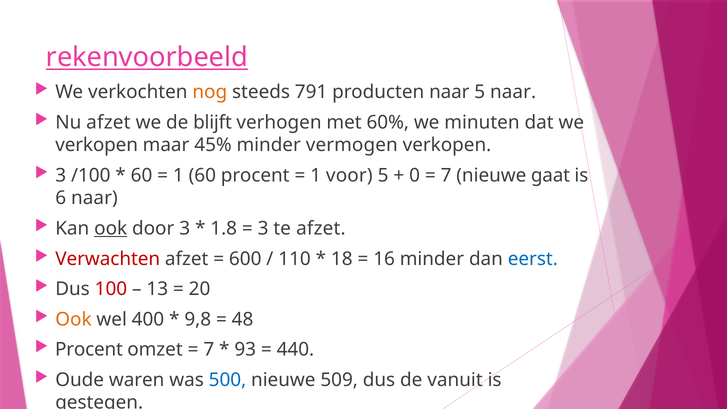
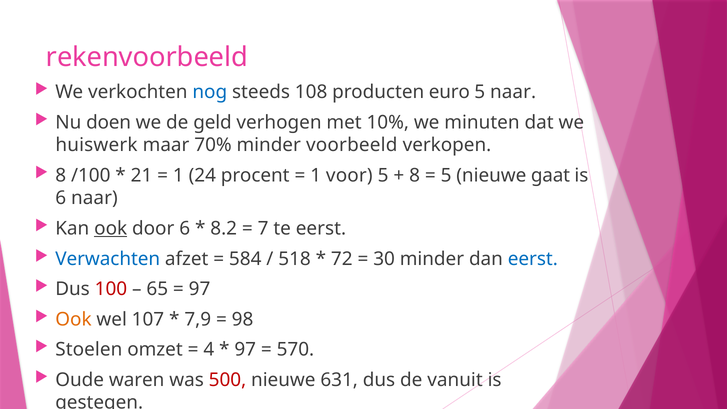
rekenvoorbeeld underline: present -> none (147, 57)
nog colour: orange -> blue (210, 92)
791: 791 -> 108 (311, 92)
producten naar: naar -> euro (449, 92)
Nu afzet: afzet -> doen (109, 122)
blijft: blijft -> geld (212, 122)
60%: 60% -> 10% (388, 122)
verkopen: verkopen -> huiswerk (96, 145)
45%: 45% -> 70% (213, 145)
vermogen: vermogen -> voorbeeld (352, 145)
3: 3 -> 8 (61, 175)
60: 60 -> 21 (142, 175)
1 60: 60 -> 24 (202, 175)
0: 0 -> 8 (415, 175)
7: 7 -> 5 (446, 175)
door 3: 3 -> 6 (185, 228)
1.8: 1.8 -> 8.2 (224, 228)
3: 3 -> 7 (263, 228)
te afzet: afzet -> eerst (321, 228)
Verwachten colour: red -> blue (108, 259)
600: 600 -> 584 (245, 259)
110: 110 -> 518 (295, 259)
18: 18 -> 72 (342, 259)
16: 16 -> 30 (384, 259)
13: 13 -> 65 (157, 289)
20: 20 -> 97 (200, 289)
400: 400 -> 107 (148, 319)
9,8: 9,8 -> 7,9 (198, 319)
48: 48 -> 98 (243, 319)
Procent: Procent -> Stoelen (89, 350)
7: 7 -> 4 (209, 350)
93: 93 -> 97 (245, 350)
440: 440 -> 570 (295, 350)
500 colour: blue -> red (227, 380)
509: 509 -> 631 (339, 380)
